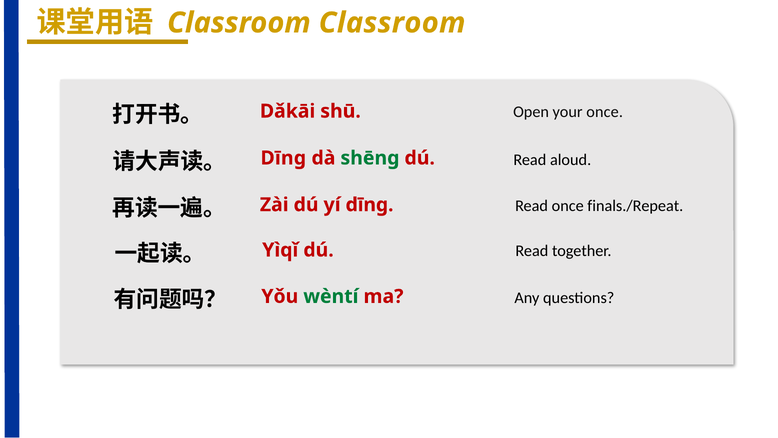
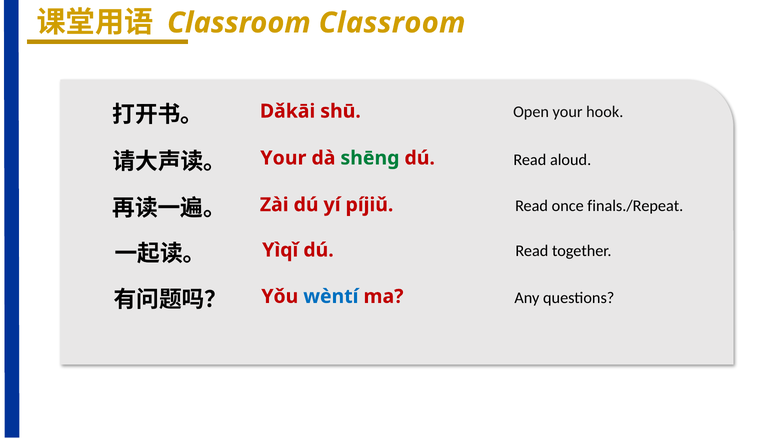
your once: once -> hook (605, 112)
Dīnɡ: Dīnɡ -> Your (283, 158)
yí dīnɡ: dīnɡ -> píjiǔ (369, 205)
wèntí colour: green -> blue (331, 296)
